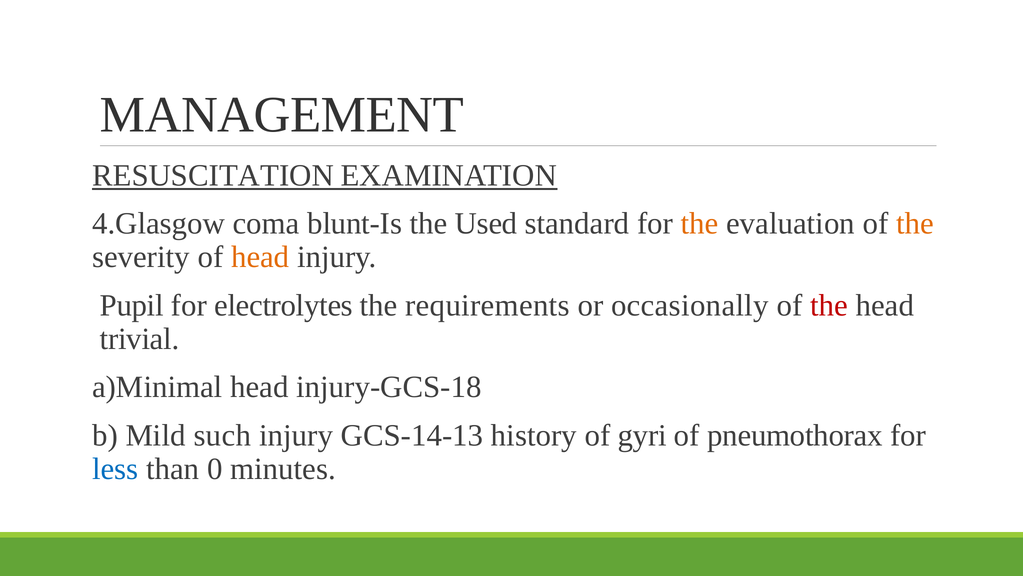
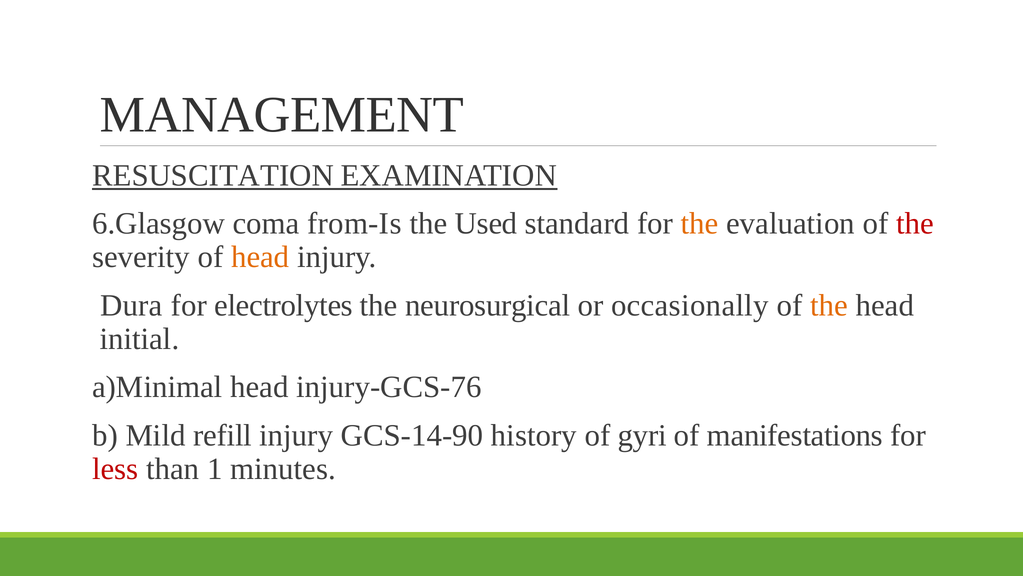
4.Glasgow: 4.Glasgow -> 6.Glasgow (159, 224)
blunt-Is: blunt-Is -> from-Is (354, 224)
the colour: orange -> red (915, 224)
Pupil: Pupil -> Dura (131, 305)
requirements: requirements -> neurosurgical (488, 305)
the colour: red -> orange (829, 305)
trivial: trivial -> initial (139, 339)
injury-GCS-18: injury-GCS-18 -> injury-GCS-76 (389, 387)
such: such -> refill (223, 435)
GCS-14-13: GCS-14-13 -> GCS-14-90 (412, 435)
pneumothorax: pneumothorax -> manifestations (795, 435)
less colour: blue -> red (115, 469)
0: 0 -> 1 (215, 469)
